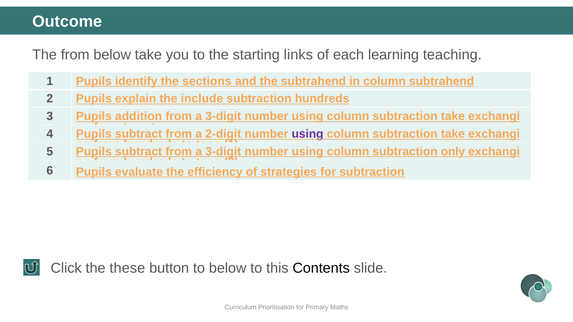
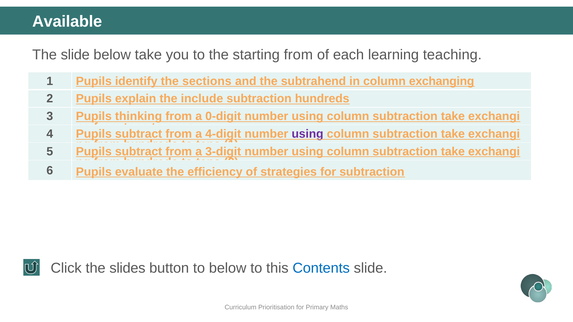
Outcome: Outcome -> Available (67, 21)
The from: from -> slide (75, 55)
starting links: links -> from (298, 55)
column subtrahend: subtrahend -> exchanging (442, 81)
addition: addition -> thinking (139, 116)
3-digit: 3-digit -> 0-digit (223, 116)
2-digit: 2-digit -> 4-digit (223, 134)
only: only -> take (453, 152)
these: these -> slides (127, 269)
Contents colour: black -> blue (321, 269)
